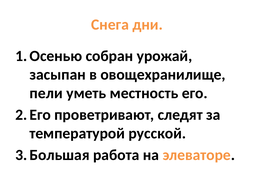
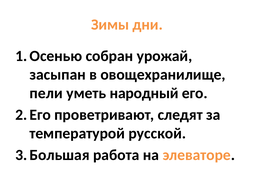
Снега: Снега -> Зимы (110, 25)
местность: местность -> народный (144, 93)
